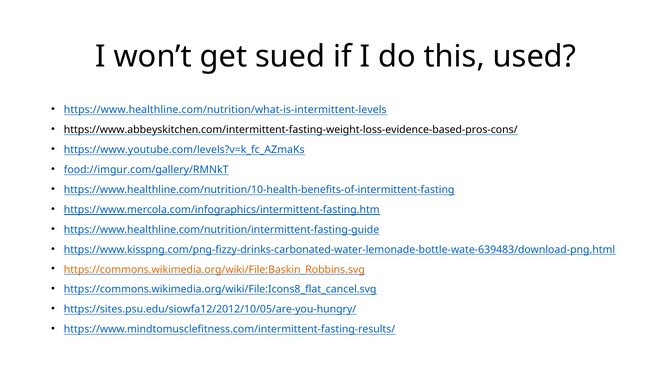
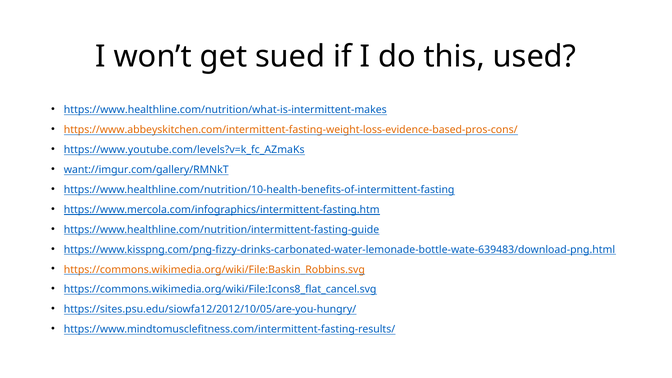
https://www.healthline.com/nutrition/what-is-intermittent-levels: https://www.healthline.com/nutrition/what-is-intermittent-levels -> https://www.healthline.com/nutrition/what-is-intermittent-makes (225, 110)
https://www.abbeyskitchen.com/intermittent-fasting-weight-loss-evidence-based-pros-cons/ colour: black -> orange (291, 130)
food://imgur.com/gallery/RMNkT: food://imgur.com/gallery/RMNkT -> want://imgur.com/gallery/RMNkT (146, 170)
